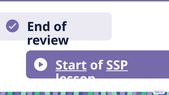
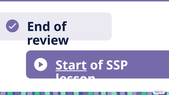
SSP underline: present -> none (117, 65)
